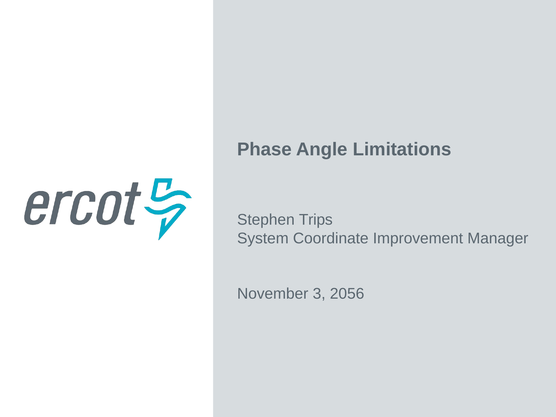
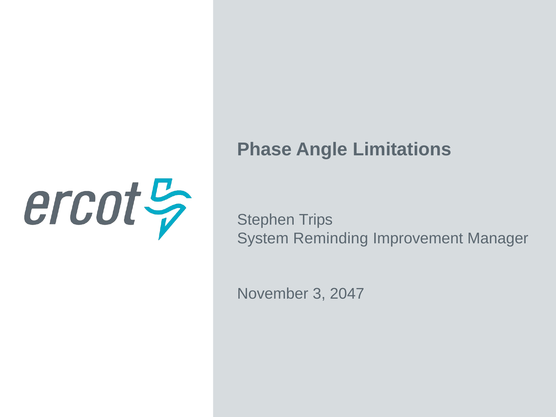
Coordinate: Coordinate -> Reminding (331, 238)
2056: 2056 -> 2047 (347, 294)
